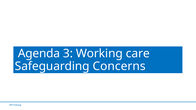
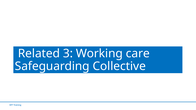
Agenda: Agenda -> Related (39, 54)
Concerns: Concerns -> Collective (119, 66)
